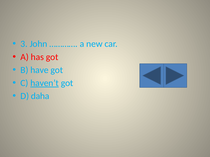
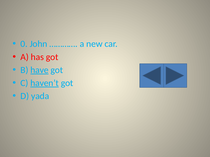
3: 3 -> 0 (24, 44)
have underline: none -> present (40, 70)
daha: daha -> yada (40, 96)
